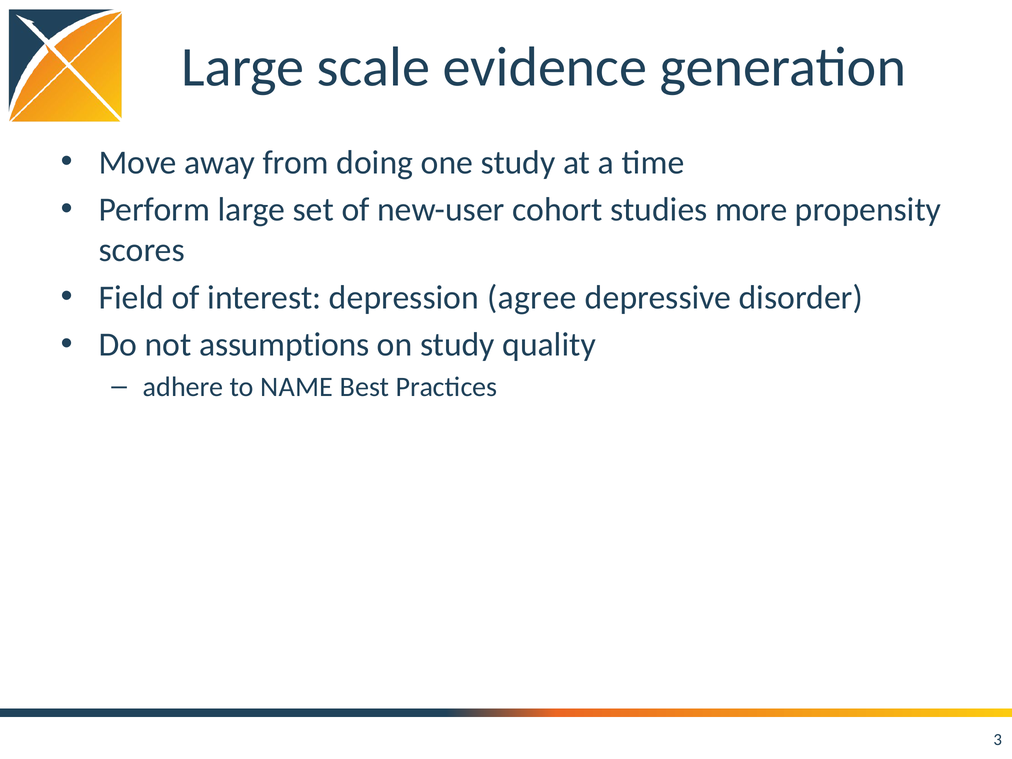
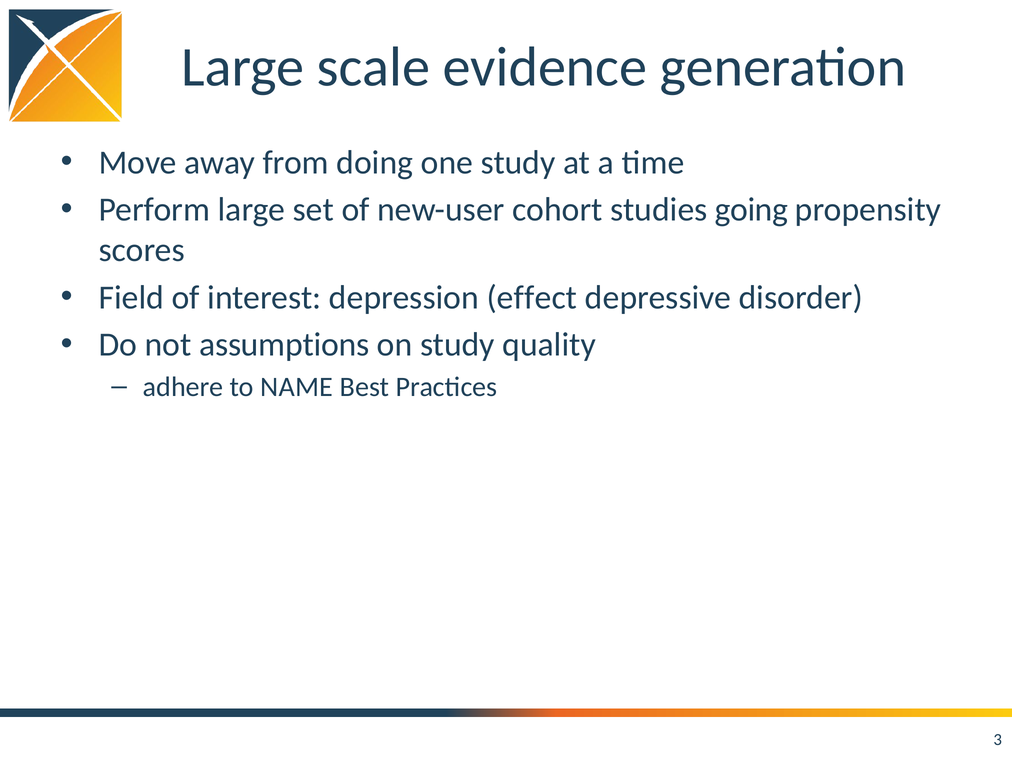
more: more -> going (751, 210)
agree: agree -> effect (532, 298)
